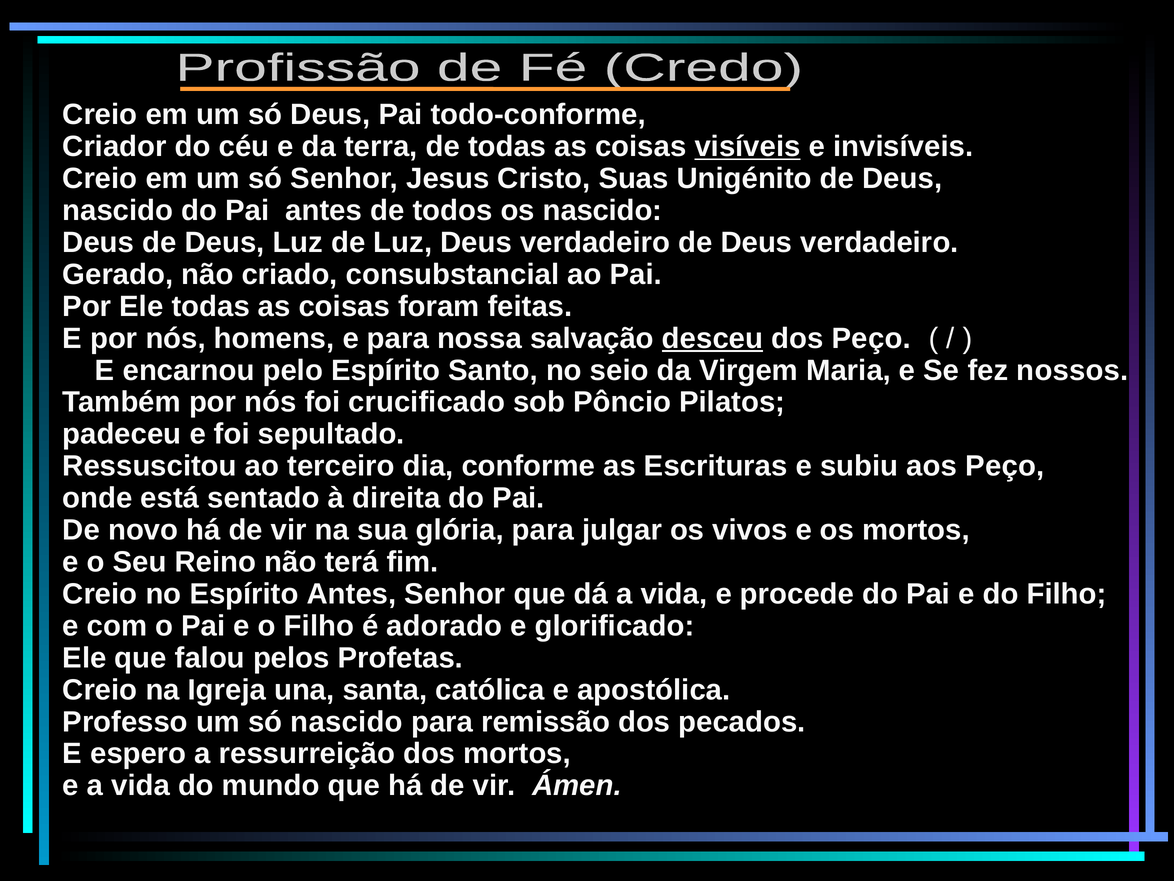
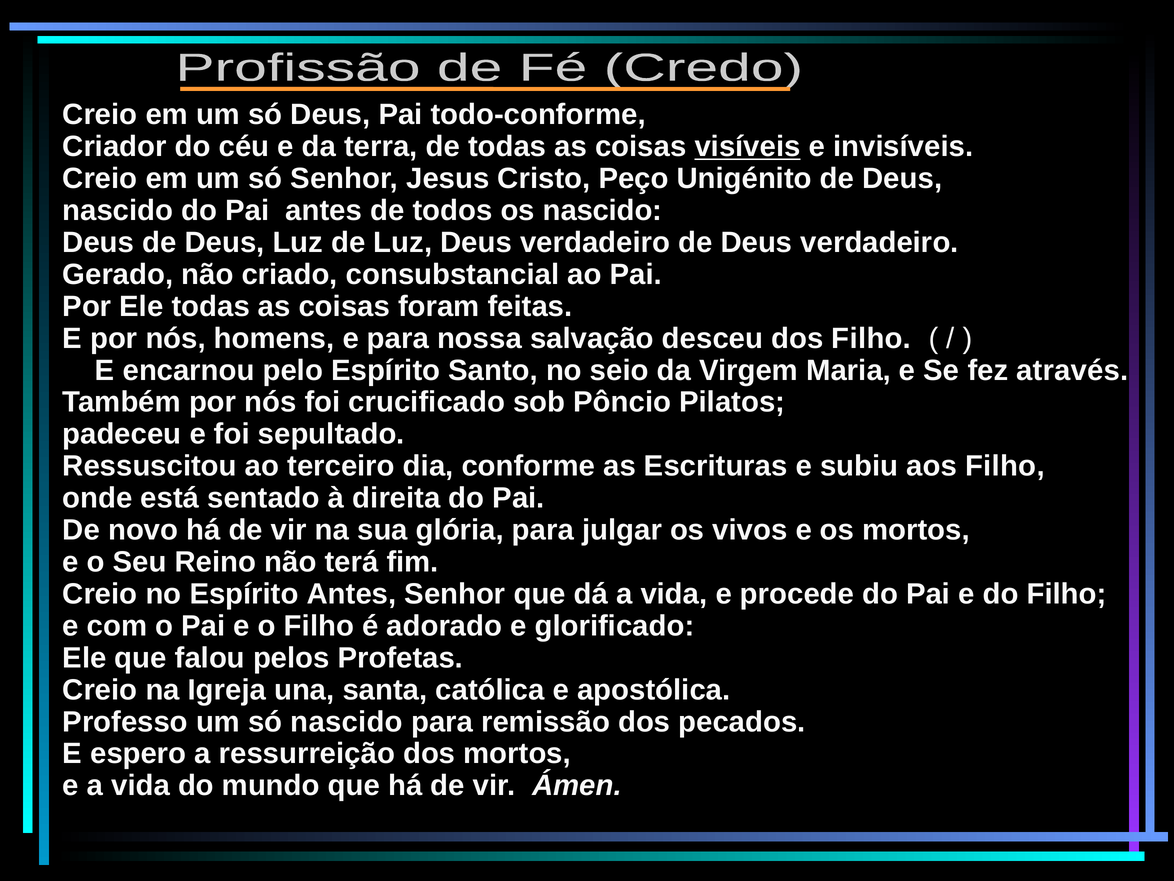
Suas: Suas -> Peço (634, 178)
desceu underline: present -> none (713, 338)
dos Peço: Peço -> Filho (871, 338)
nossos: nossos -> através (1073, 370)
aos Peço: Peço -> Filho (1005, 466)
